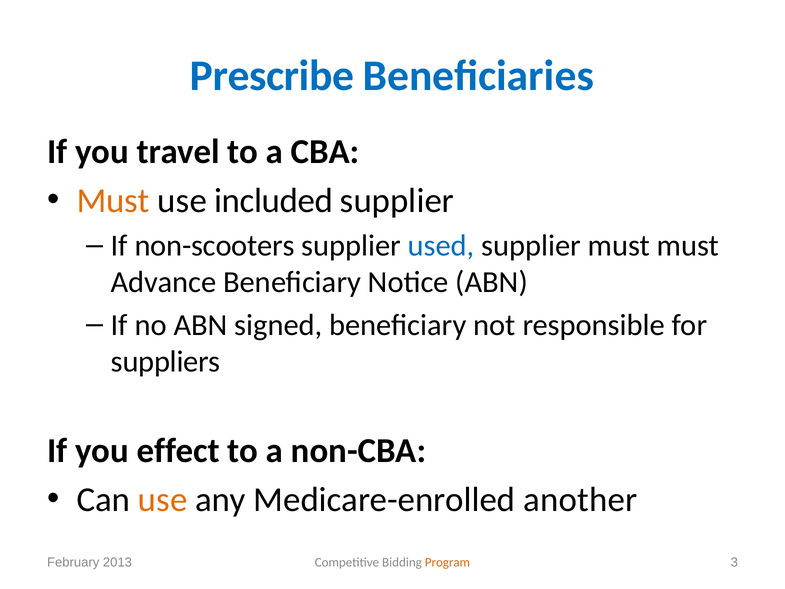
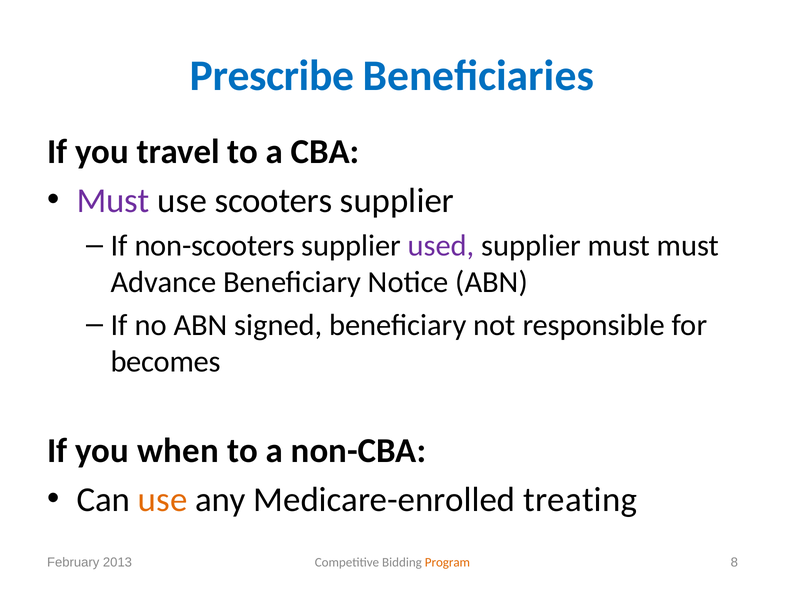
Must colour: orange -> purple (113, 201)
included: included -> scooters (274, 201)
used colour: blue -> purple (441, 246)
suppliers: suppliers -> becomes (166, 361)
effect: effect -> when (178, 451)
another: another -> treating (580, 499)
3: 3 -> 8 (734, 562)
